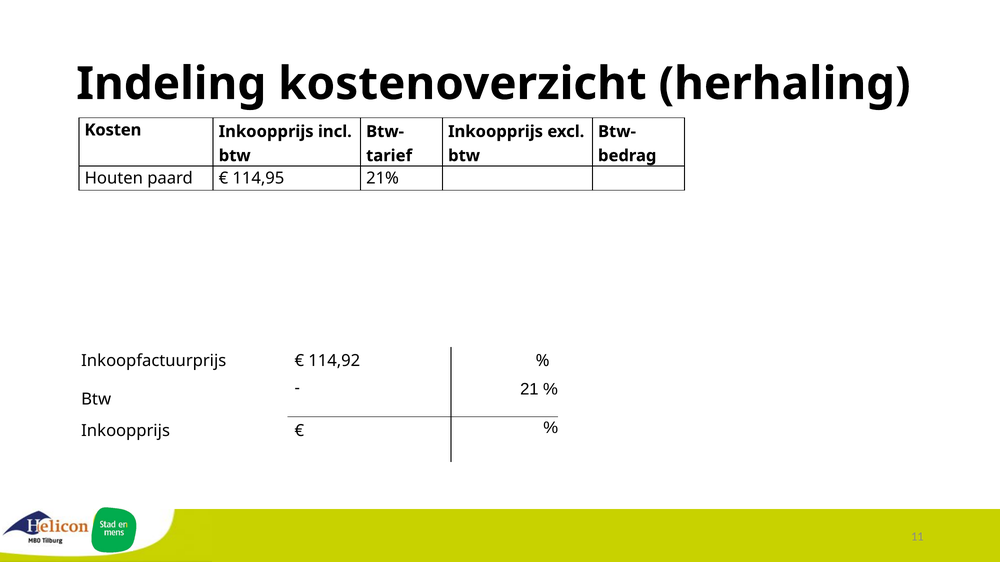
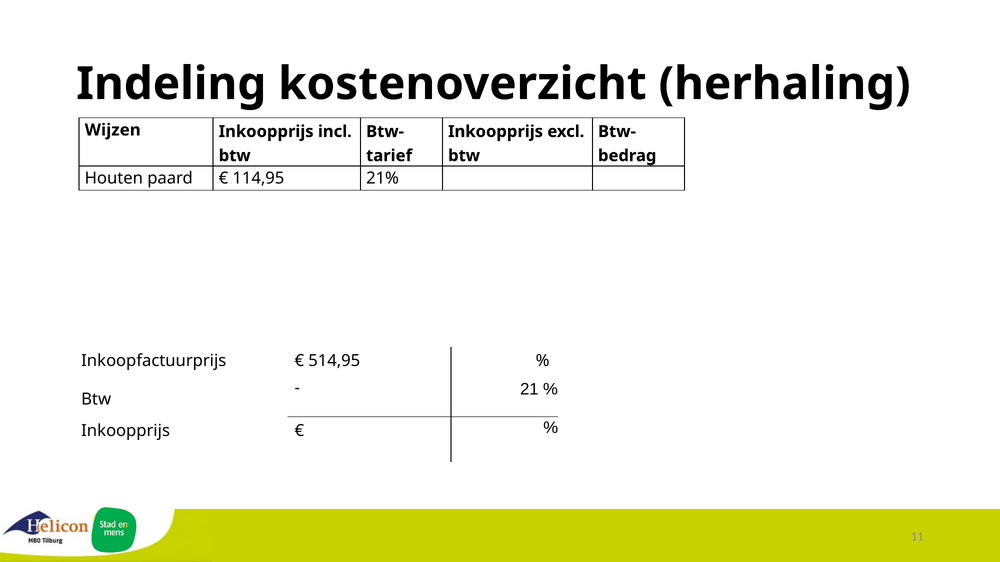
Kosten: Kosten -> Wijzen (113, 130)
114,92: 114,92 -> 514,95 (334, 361)
